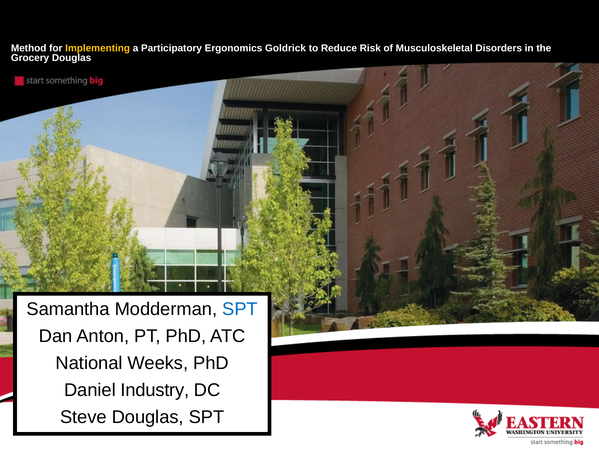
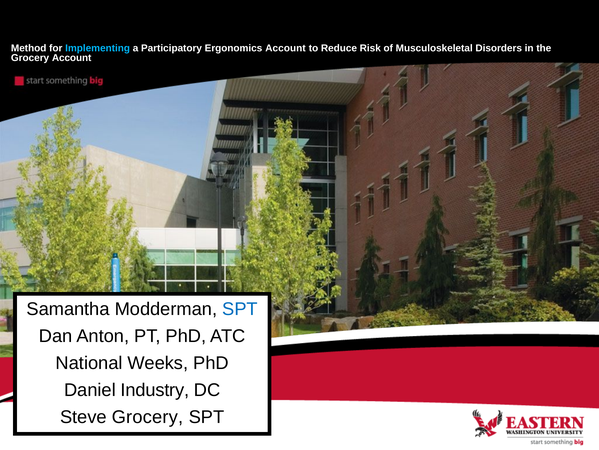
Implementing colour: yellow -> light blue (98, 48)
Ergonomics Goldrick: Goldrick -> Account (285, 48)
Grocery Douglas: Douglas -> Account (72, 58)
Steve Douglas: Douglas -> Grocery (148, 416)
